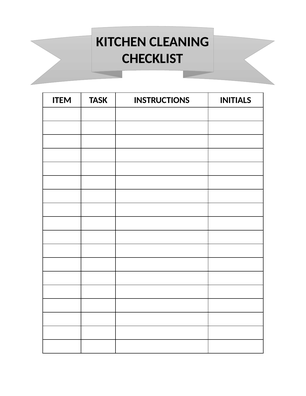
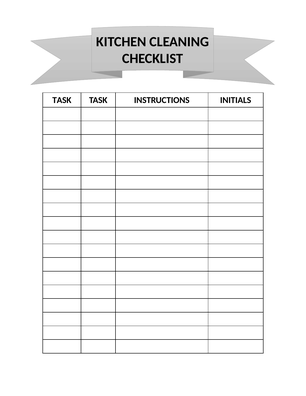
ITEM: ITEM -> TASK (62, 100)
